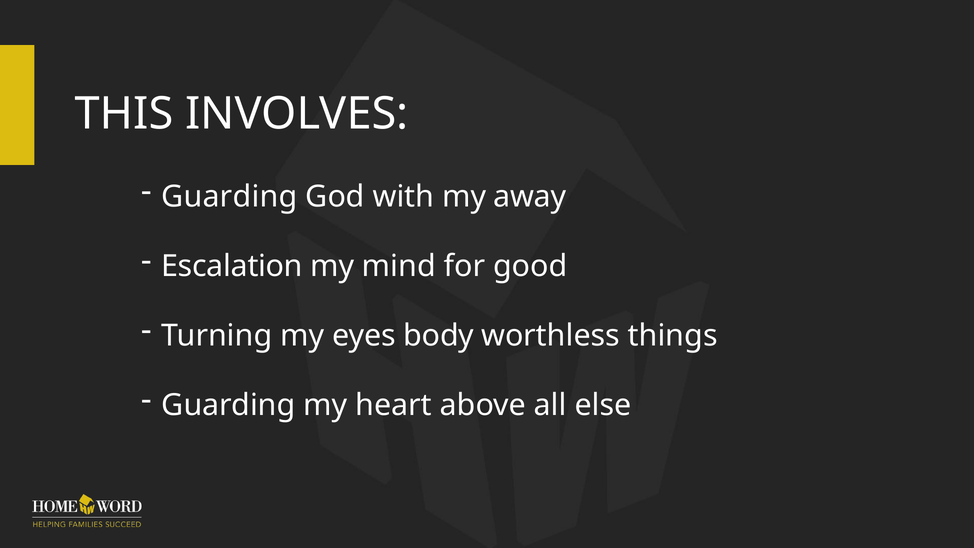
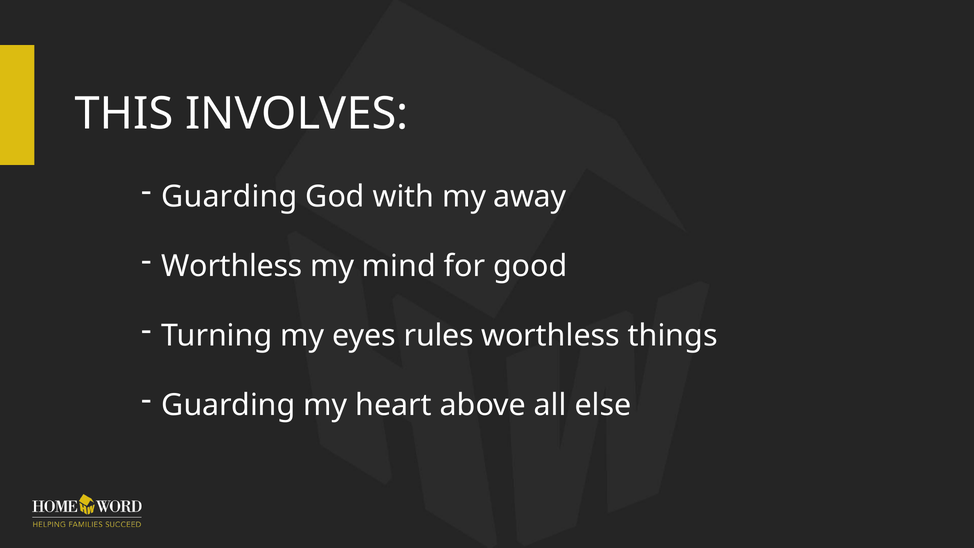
Escalation: Escalation -> Worthless (232, 266)
body: body -> rules (439, 335)
